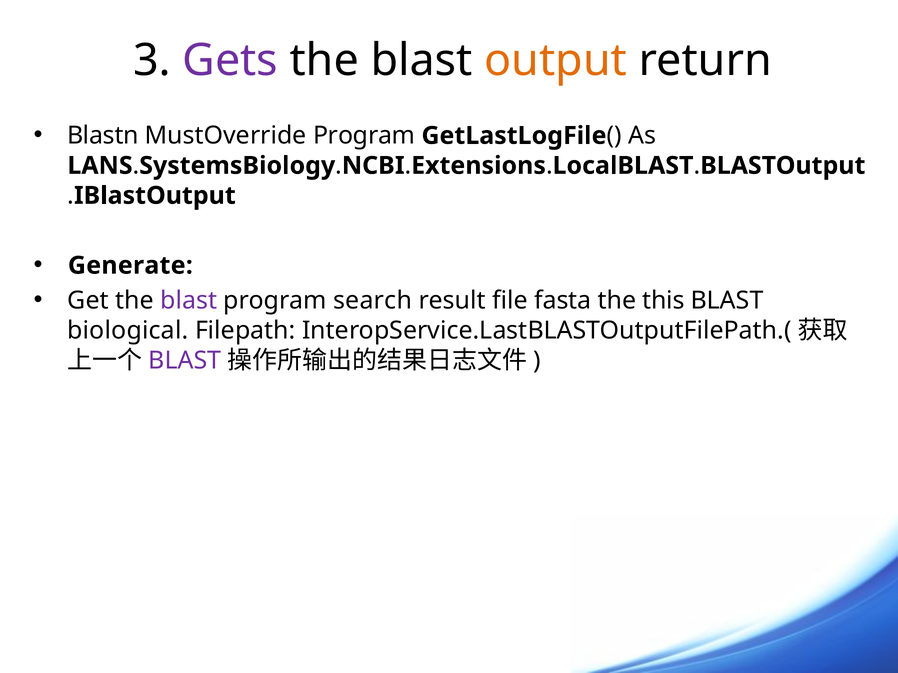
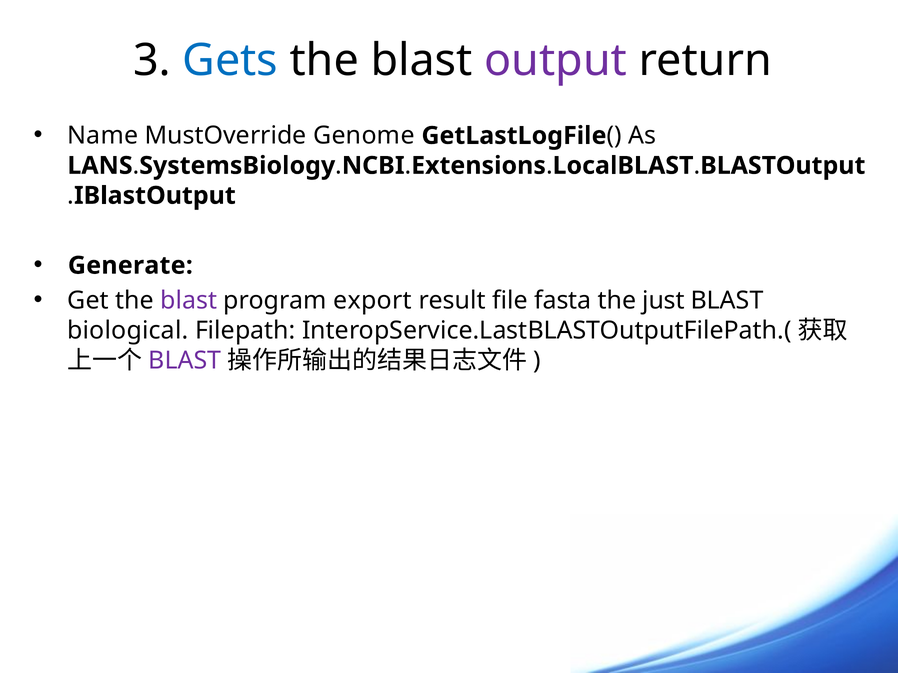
Gets colour: purple -> blue (230, 61)
output colour: orange -> purple (556, 61)
Blastn: Blastn -> Name (103, 136)
MustOverride Program: Program -> Genome (364, 136)
search: search -> export (373, 301)
this: this -> just (664, 301)
